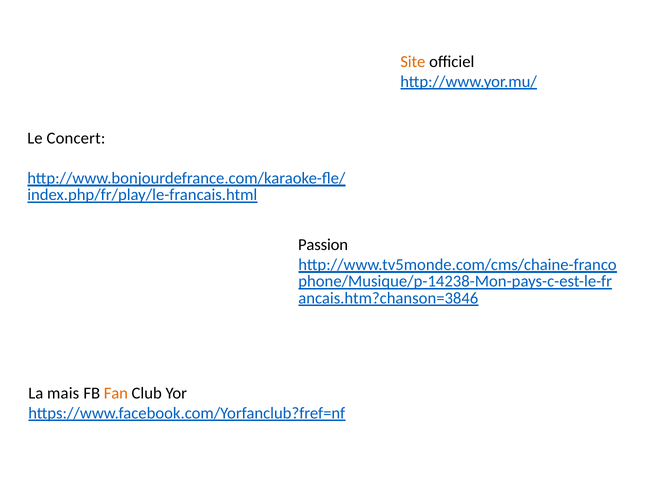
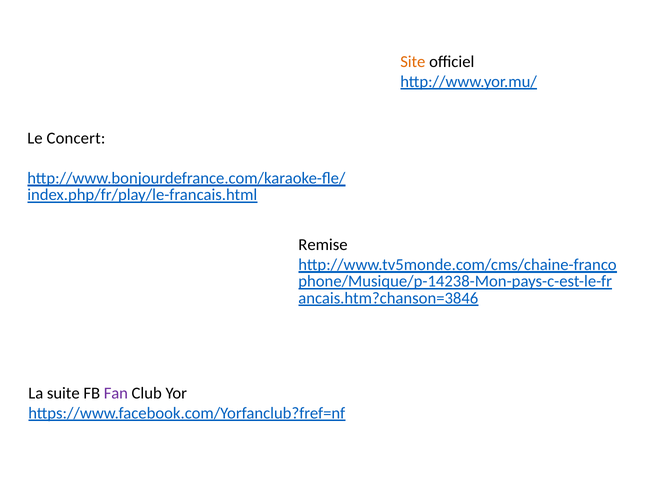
Passion: Passion -> Remise (323, 245)
mais: mais -> suite (63, 393)
Fan colour: orange -> purple (116, 393)
